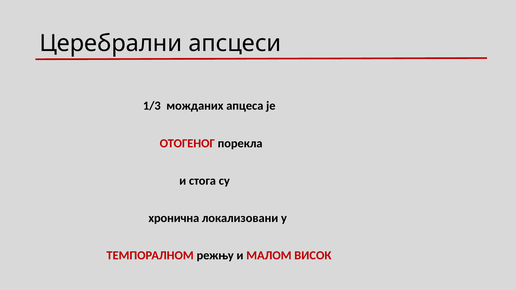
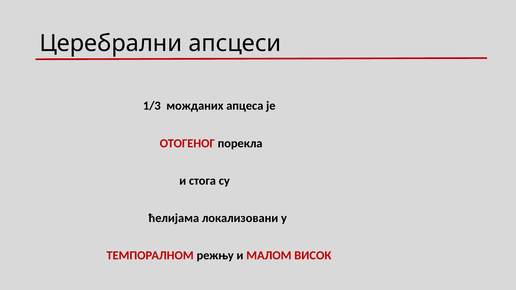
хронична: хронична -> ћелијама (174, 218)
